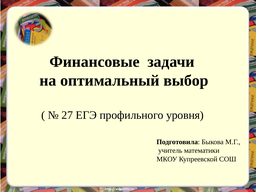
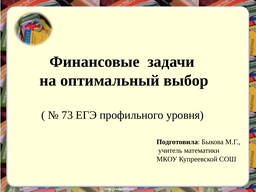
27: 27 -> 73 (67, 115)
